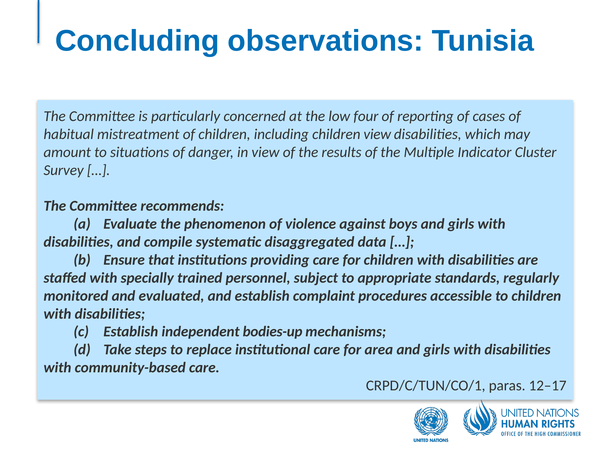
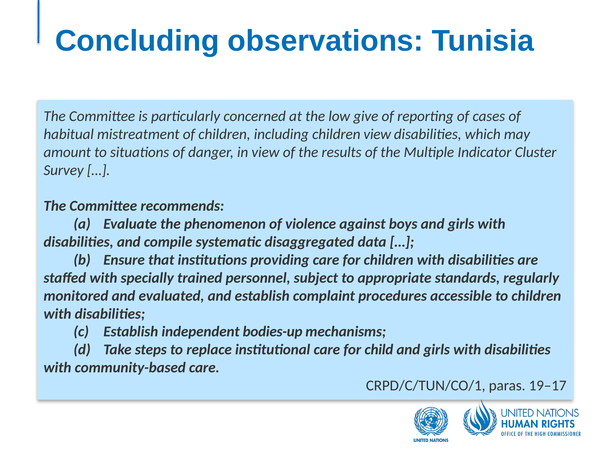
four: four -> give (366, 116)
area: area -> child (379, 349)
12–17: 12–17 -> 19–17 (548, 385)
